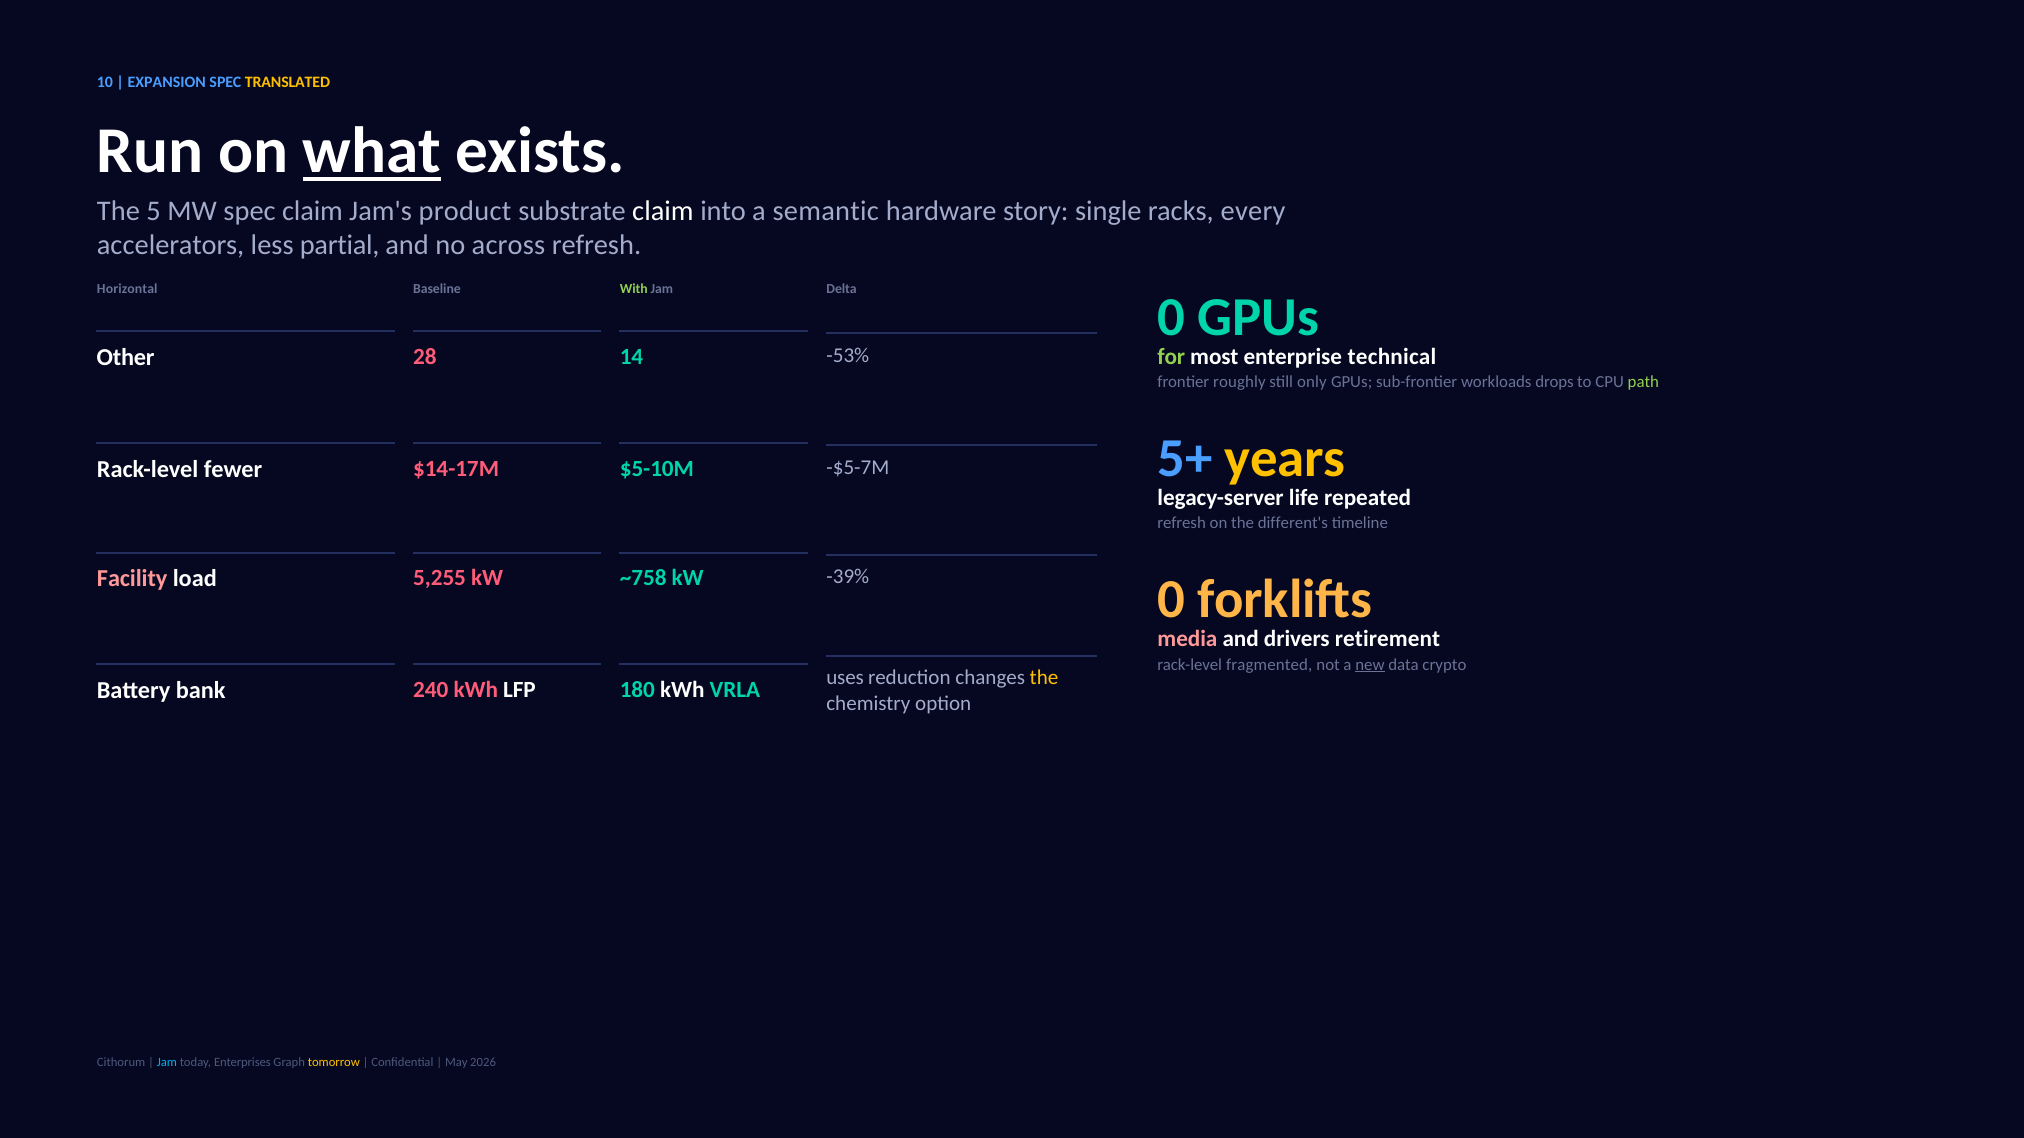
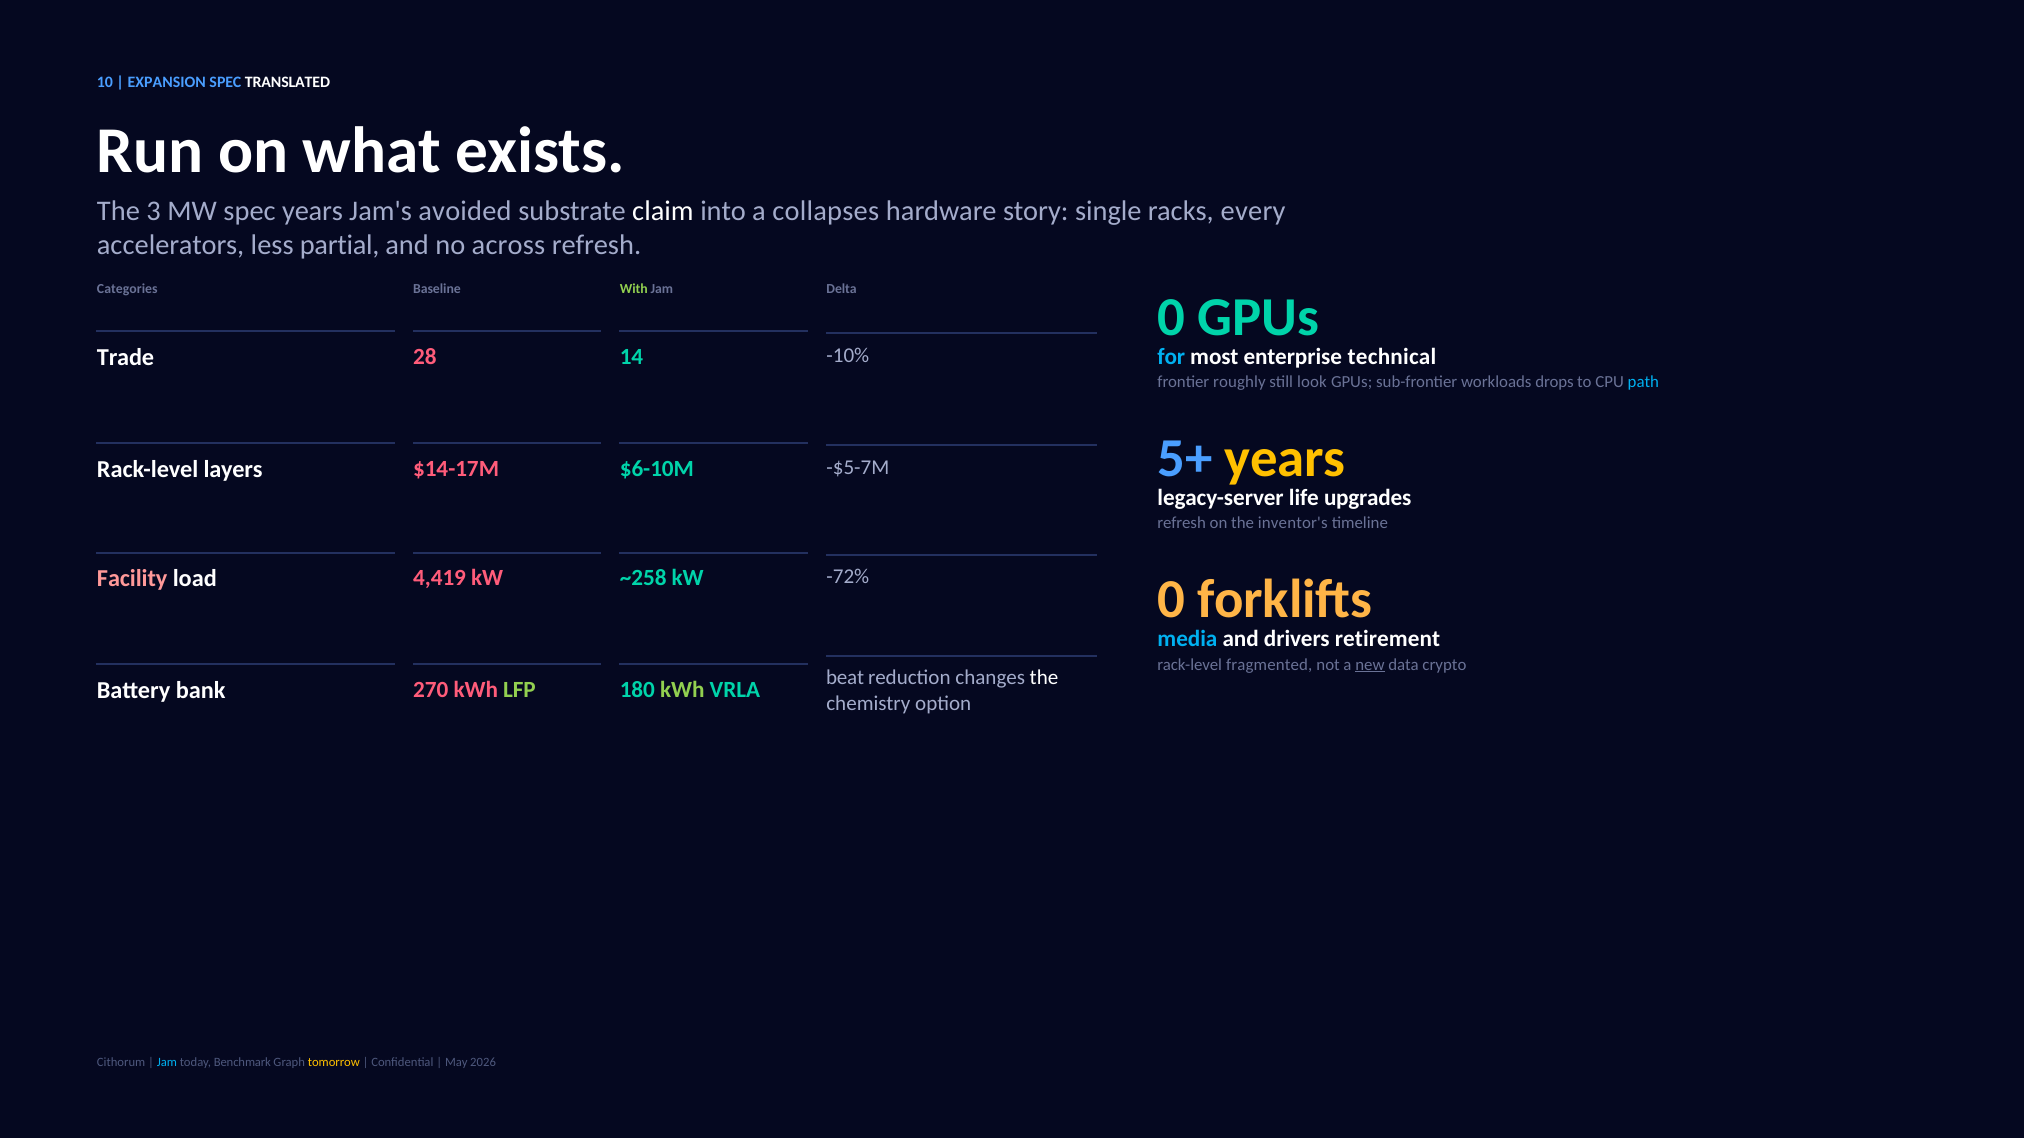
TRANSLATED colour: yellow -> white (287, 82)
what underline: present -> none (372, 151)
5: 5 -> 3 (154, 211)
spec claim: claim -> years (313, 211)
product: product -> avoided (465, 211)
semantic: semantic -> collapses (826, 211)
Horizontal: Horizontal -> Categories (127, 290)
for colour: light green -> light blue (1171, 357)
Other: Other -> Trade (126, 358)
-53%: -53% -> -10% (848, 356)
only: only -> look (1312, 382)
path colour: light green -> light blue (1643, 382)
fewer: fewer -> layers (233, 470)
$5-10M: $5-10M -> $6-10M (657, 469)
repeated: repeated -> upgrades (1368, 498)
different's: different's -> inventor's (1293, 524)
5,255: 5,255 -> 4,419 (440, 578)
~758: ~758 -> ~258 (643, 578)
-39%: -39% -> -72% (848, 577)
media colour: pink -> light blue (1187, 640)
uses: uses -> beat (845, 678)
the colour: yellow -> white (1044, 678)
240: 240 -> 270 (431, 690)
LFP colour: white -> light green (519, 690)
kWh colour: white -> light green (682, 690)
Enterprises: Enterprises -> Benchmark (242, 1063)
